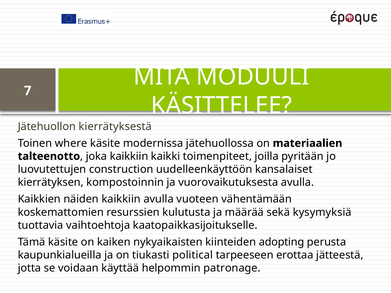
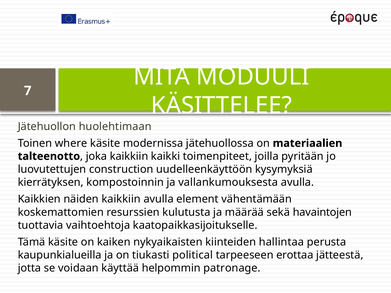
kierrätyksestä: kierrätyksestä -> huolehtimaan (115, 127)
kansalaiset: kansalaiset -> kysymyksiä (284, 169)
vuorovaikutuksesta: vuorovaikutuksesta -> vallankumouksesta (228, 182)
vuoteen: vuoteen -> element (198, 199)
kysymyksiä: kysymyksiä -> havaintojen (322, 212)
adopting: adopting -> hallintaa (281, 242)
